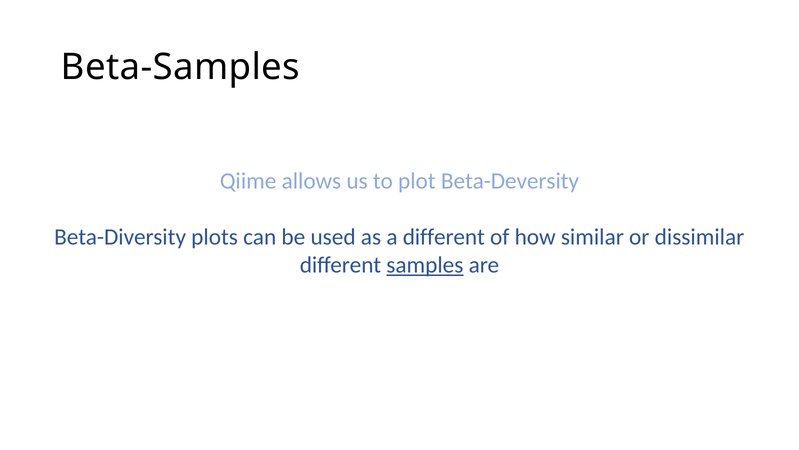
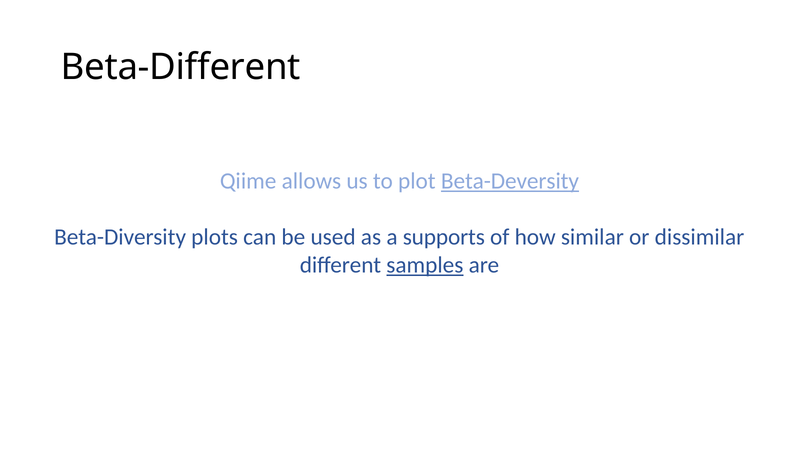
Beta-Samples: Beta-Samples -> Beta-Different (181, 67)
Beta-Deversity underline: none -> present (510, 181)
a different: different -> supports (444, 237)
